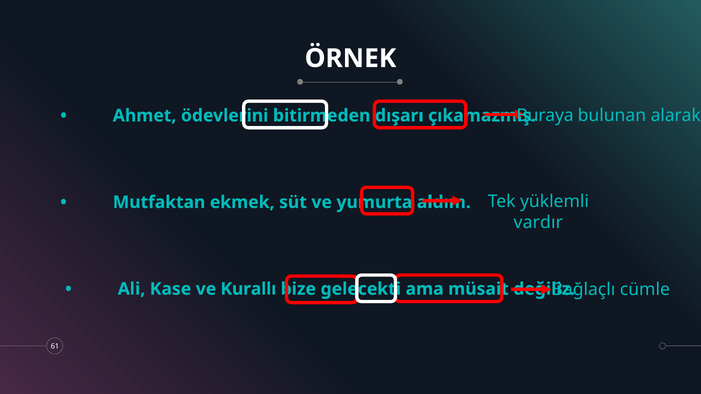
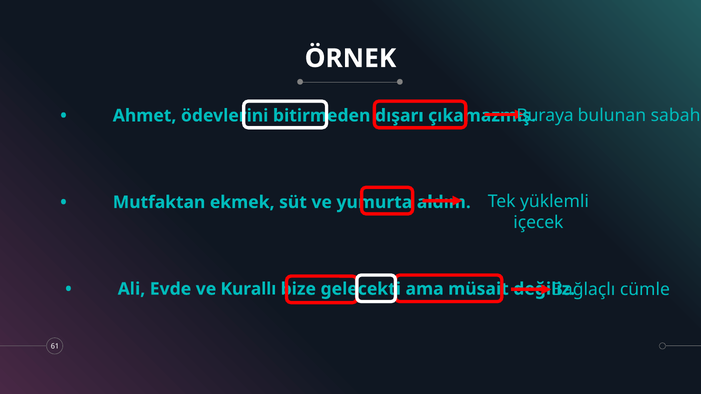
alarak: alarak -> sabah (676, 116)
vardır: vardır -> içecek (538, 223)
Kase: Kase -> Evde (170, 289)
